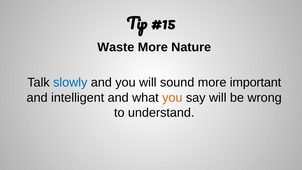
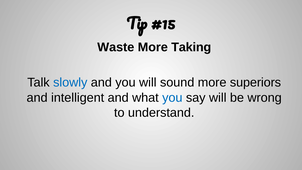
Nature: Nature -> Taking (191, 47)
important: important -> superiors (255, 82)
you colour: orange -> blue (172, 98)
